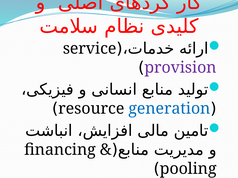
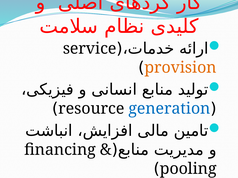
provision colour: purple -> orange (180, 68)
